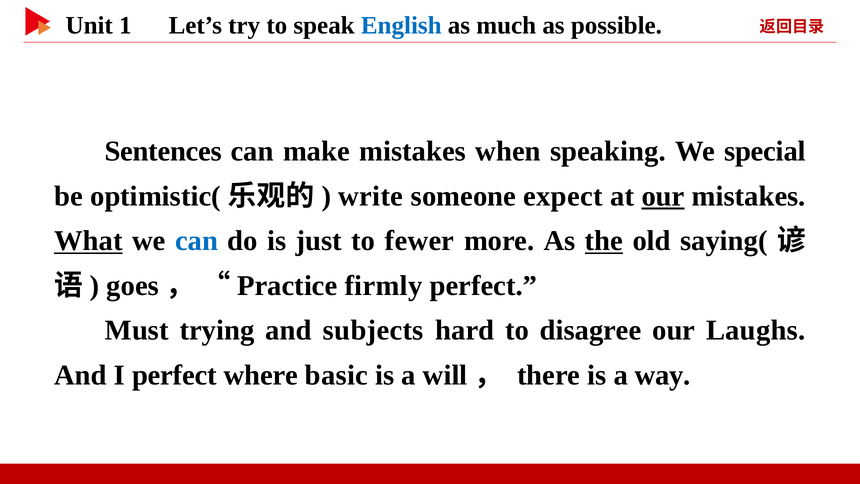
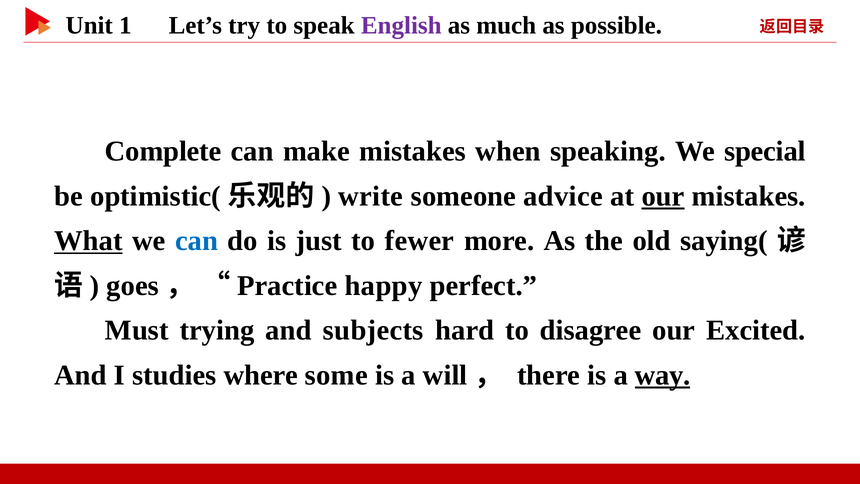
English colour: blue -> purple (401, 26)
Sentences: Sentences -> Complete (163, 151)
expect: expect -> advice (563, 196)
the underline: present -> none (604, 241)
firmly: firmly -> happy (384, 286)
Laughs: Laughs -> Excited (756, 330)
I perfect: perfect -> studies (174, 375)
basic: basic -> some (336, 375)
way underline: none -> present (663, 375)
